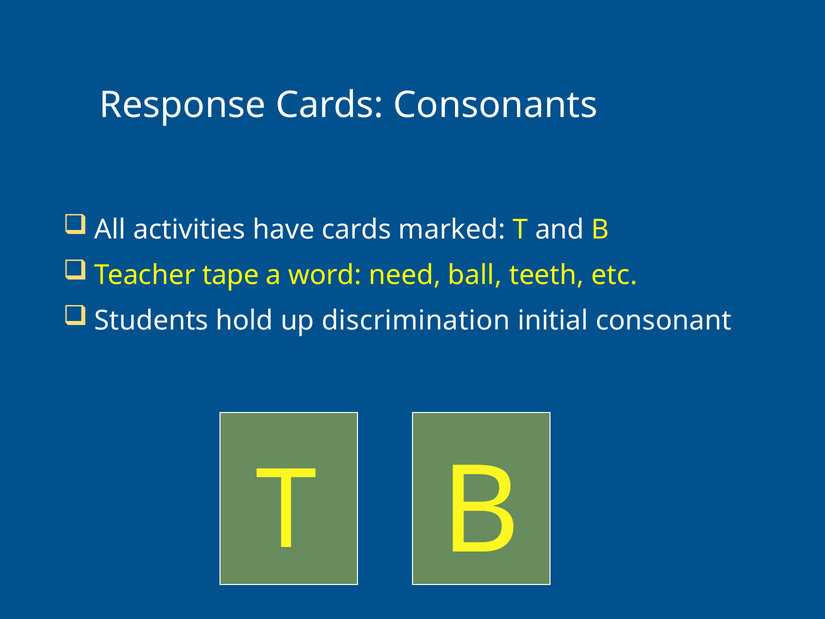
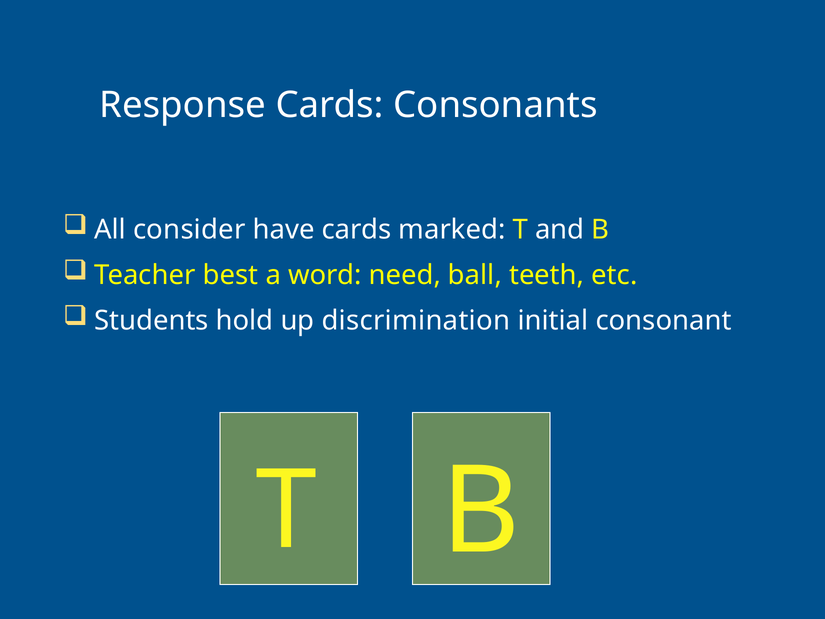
activities: activities -> consider (189, 230)
tape: tape -> best (231, 275)
